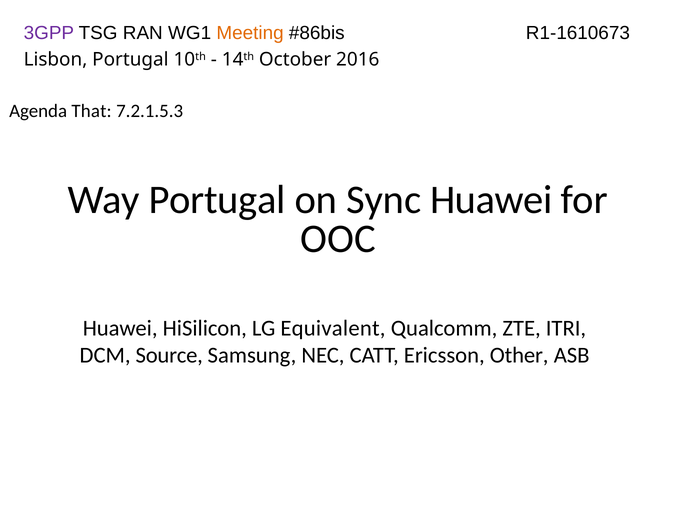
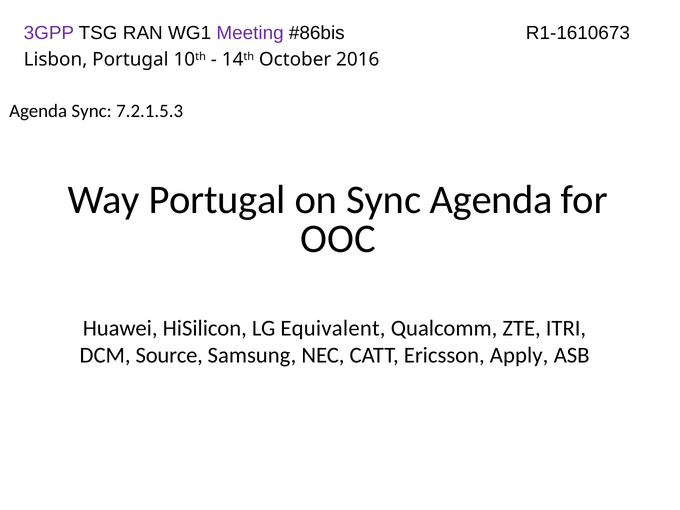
Meeting colour: orange -> purple (250, 33)
Agenda That: That -> Sync (92, 111)
Sync Huawei: Huawei -> Agenda (491, 200)
Other: Other -> Apply (519, 355)
